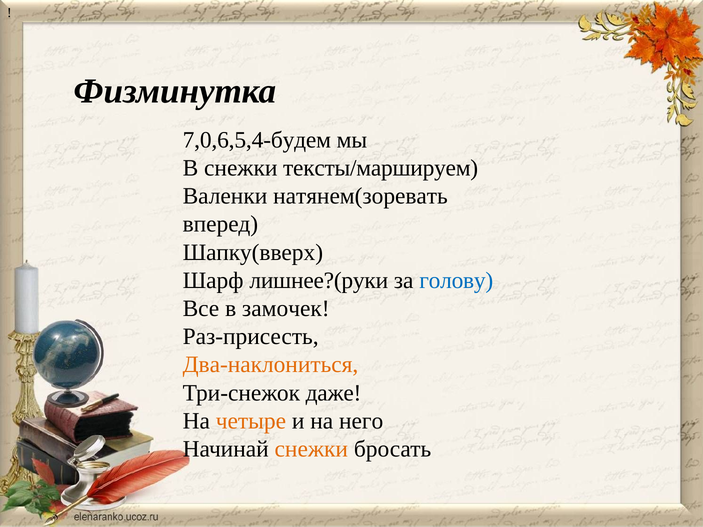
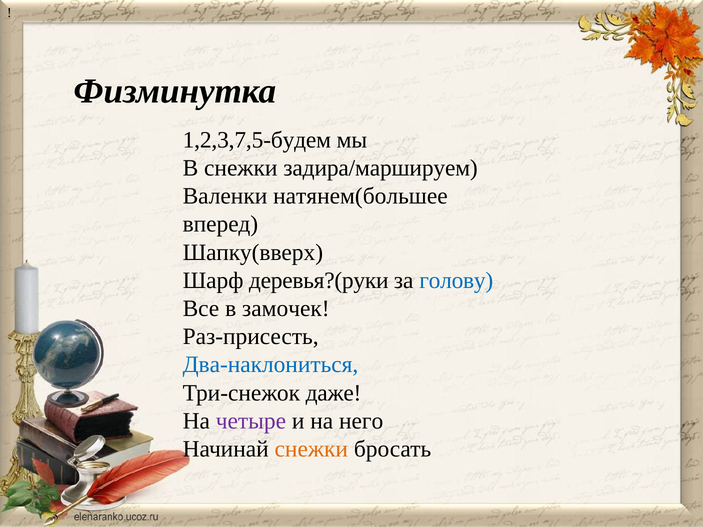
7,0,6,5,4-будем: 7,0,6,5,4-будем -> 1,2,3,7,5-будем (257, 140)
тексты/маршируем: тексты/маршируем -> задира/маршируем (381, 168)
натянем(зоревать: натянем(зоревать -> натянем(большее (360, 196)
лишнее?(руки: лишнее?(руки -> деревья?(руки (319, 281)
Два-наклониться colour: orange -> blue (270, 365)
четыре colour: orange -> purple (251, 421)
